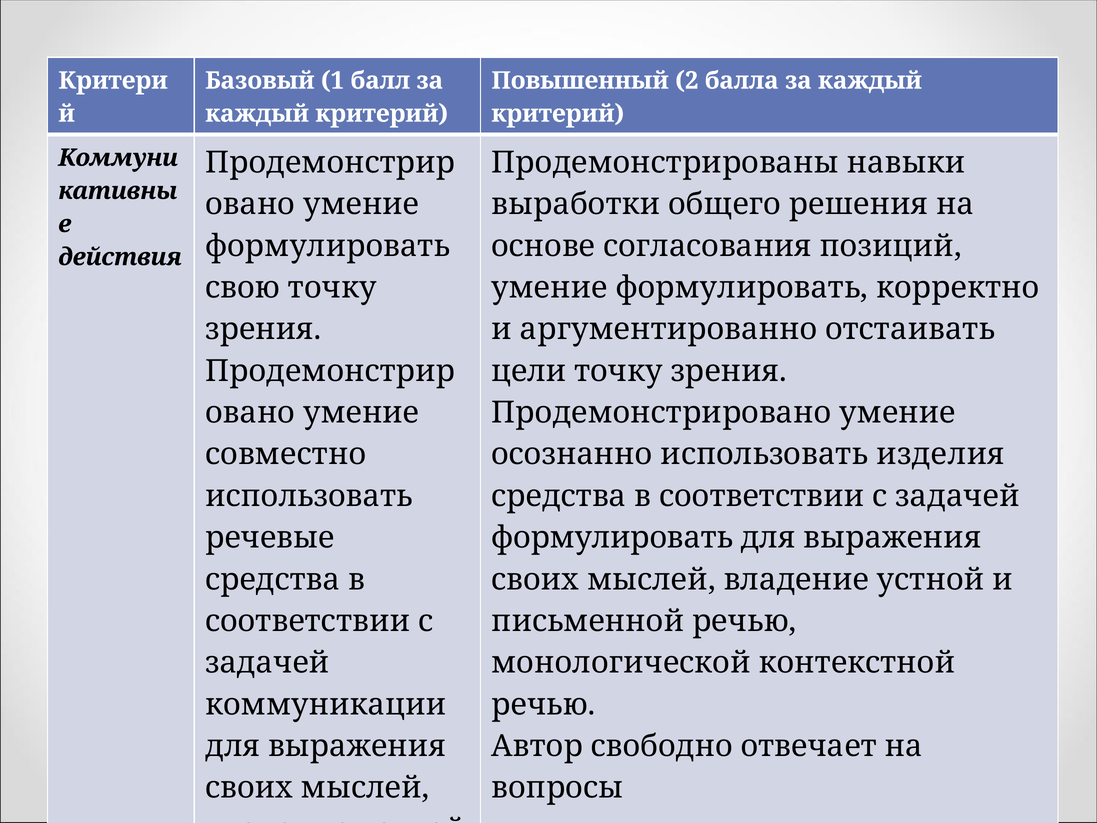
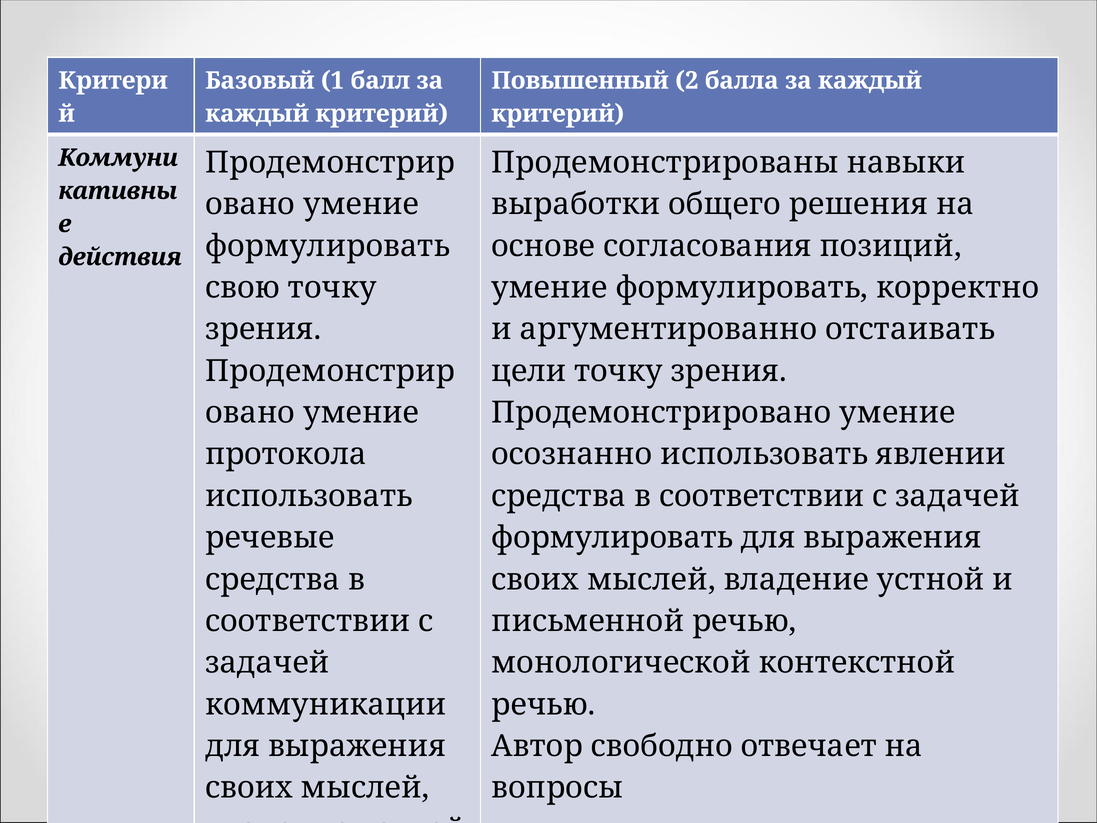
совместно: совместно -> протокола (286, 454)
изделия: изделия -> явлении (941, 454)
